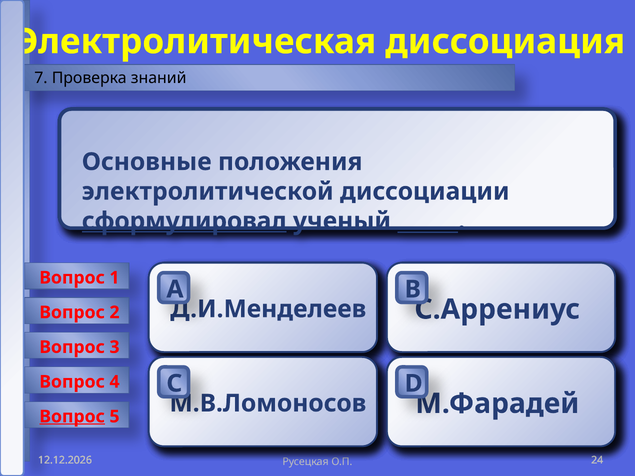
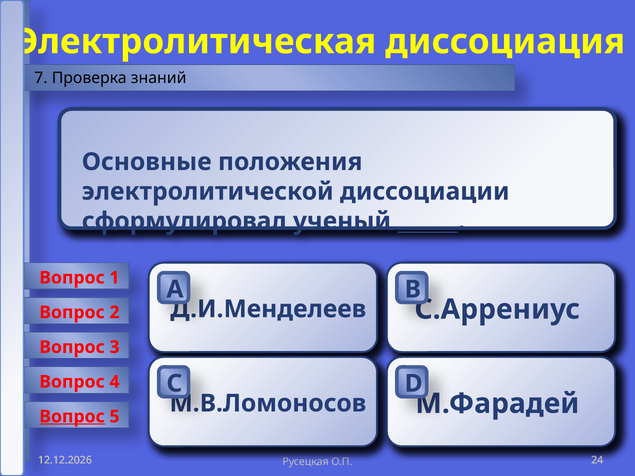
сформулировал underline: present -> none (184, 221)
